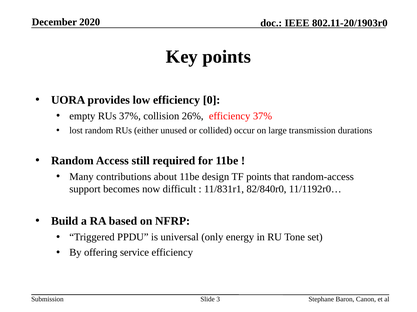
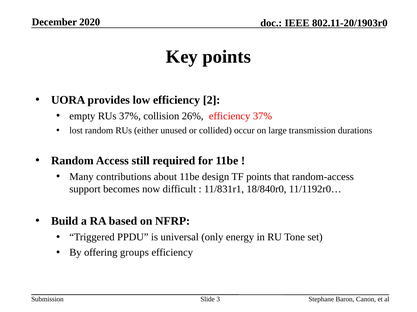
0: 0 -> 2 (212, 100)
82/840r0: 82/840r0 -> 18/840r0 (266, 190)
service: service -> groups (134, 253)
